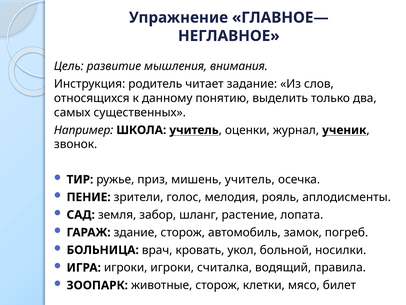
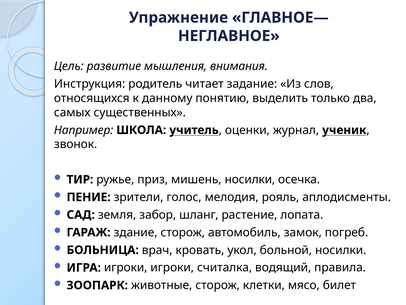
мишень учитель: учитель -> носилки (250, 179)
